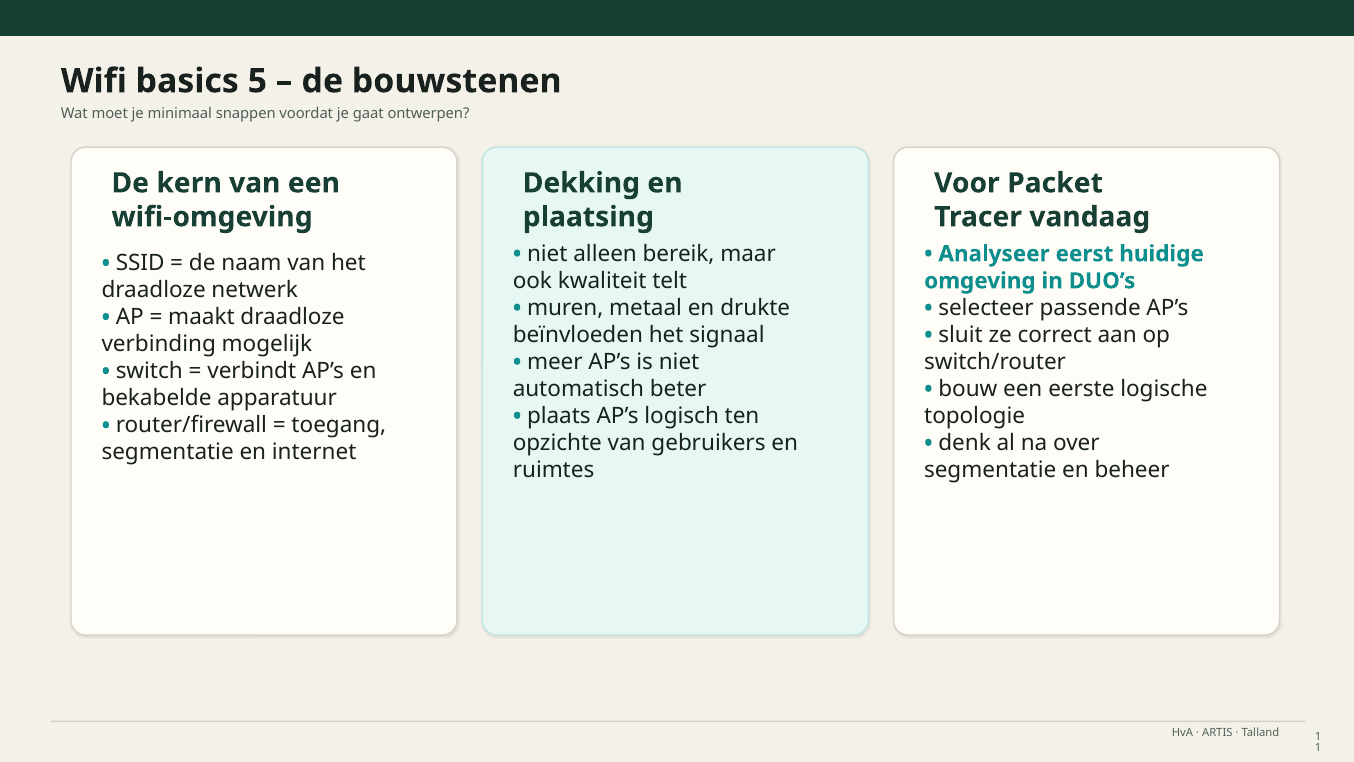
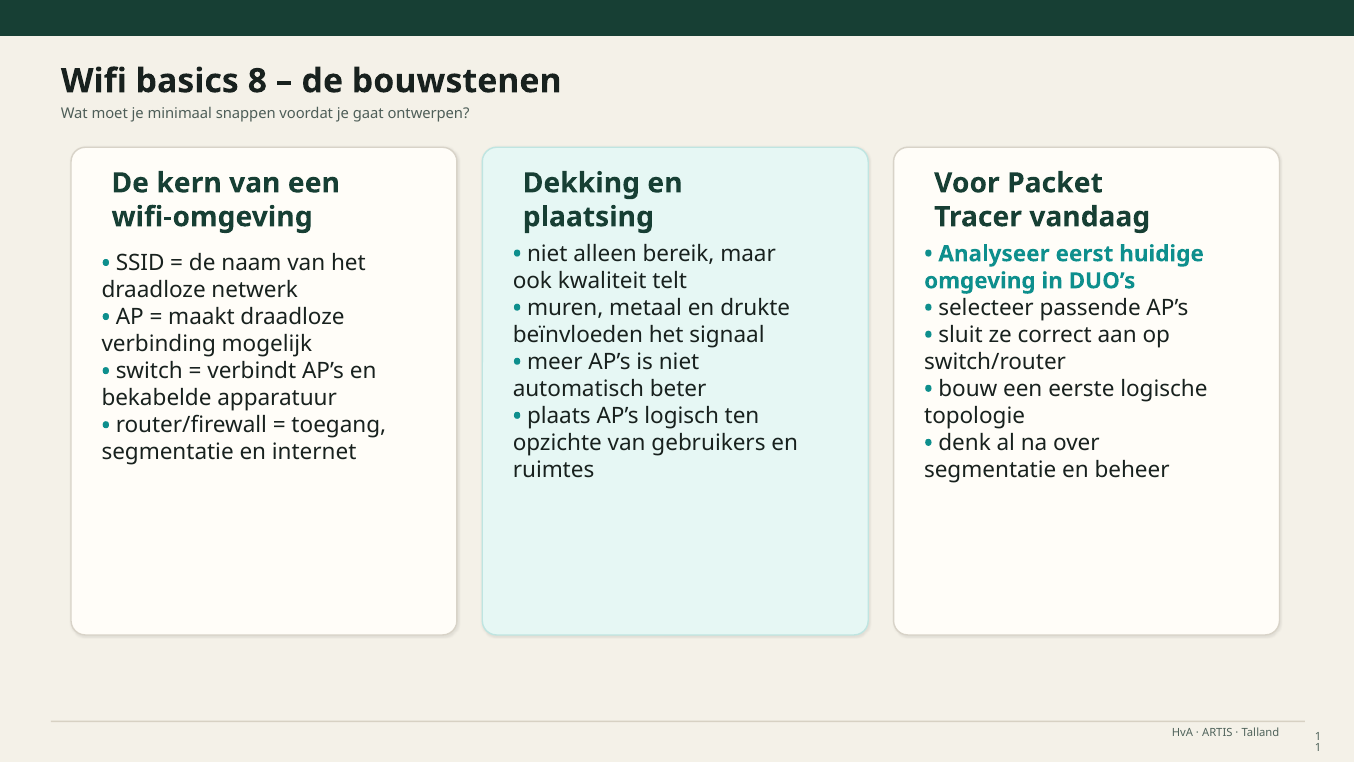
5: 5 -> 8 (257, 81)
